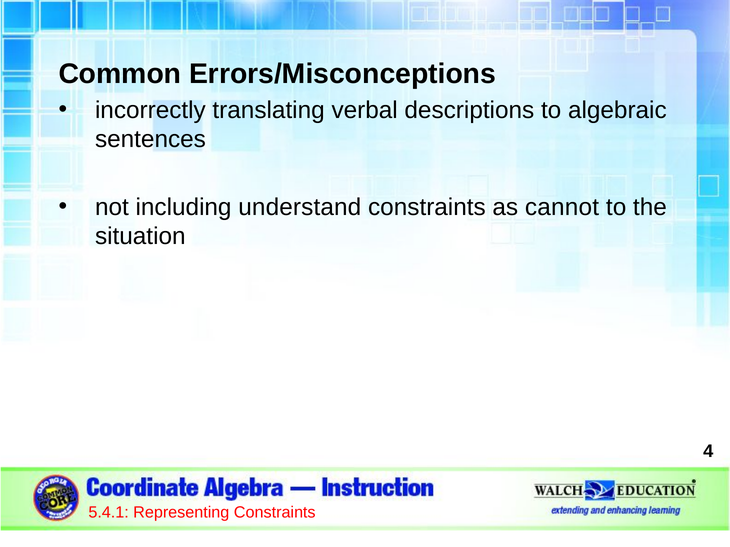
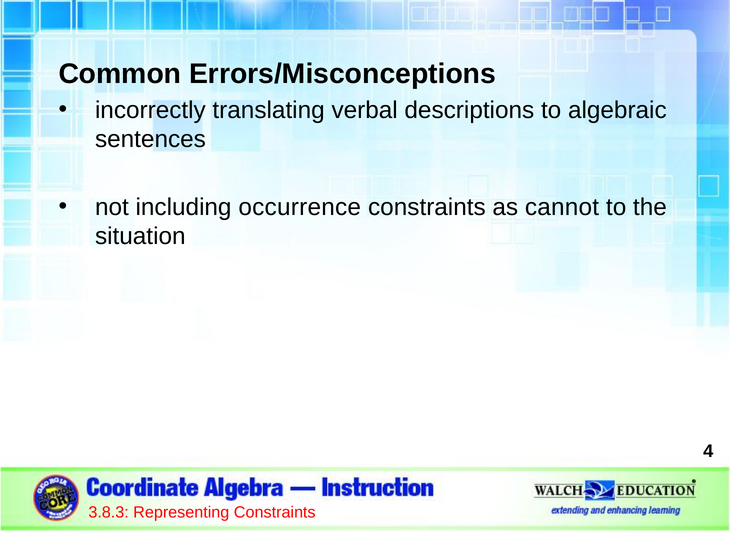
understand: understand -> occurrence (300, 207)
5.4.1: 5.4.1 -> 3.8.3 (109, 513)
